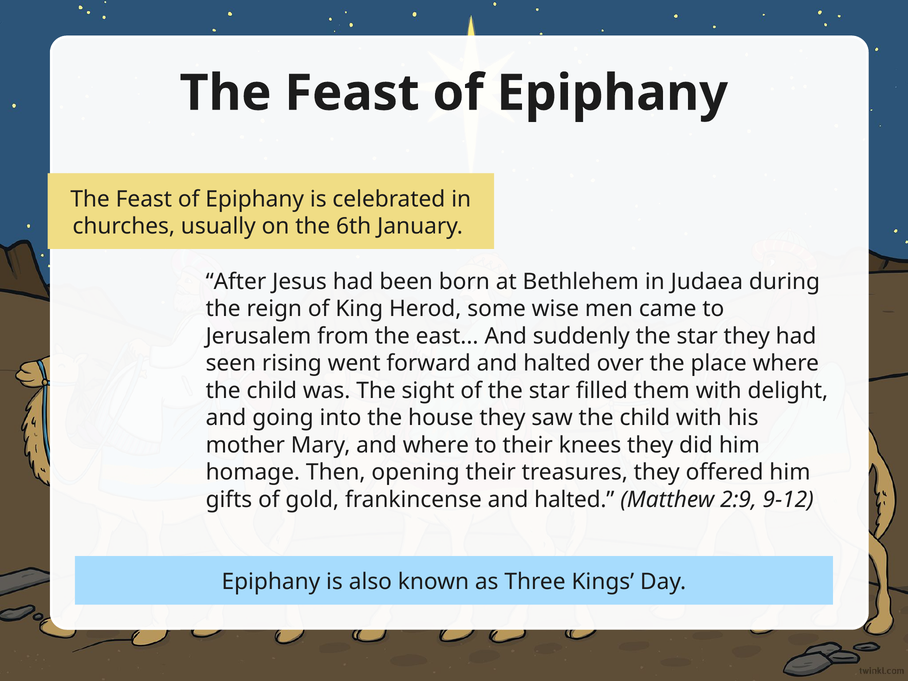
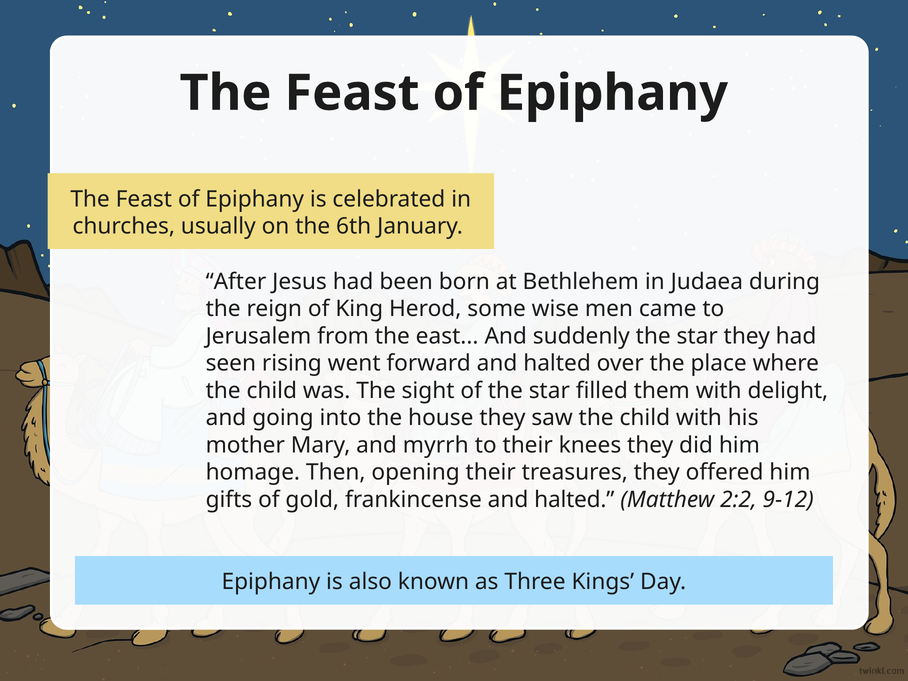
and where: where -> myrrh (436, 445)
2:9: 2:9 -> 2:2 (738, 500)
